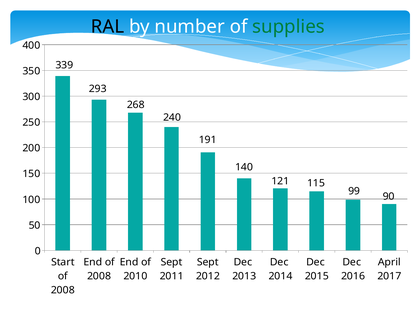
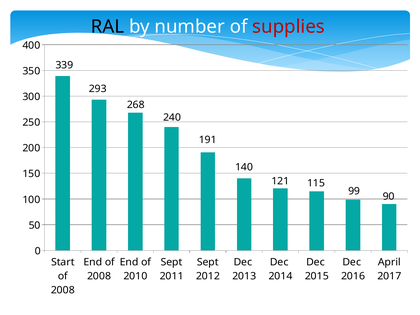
supplies colour: green -> red (289, 27)
